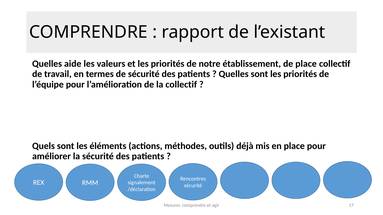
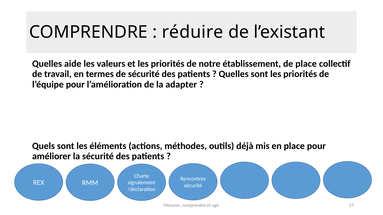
rapport: rapport -> réduire (193, 32)
la collectif: collectif -> adapter (181, 85)
